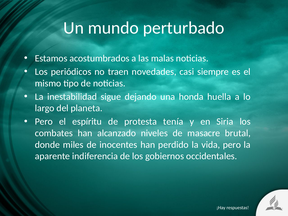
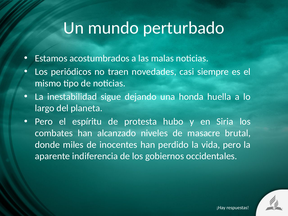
tenía: tenía -> hubo (173, 122)
